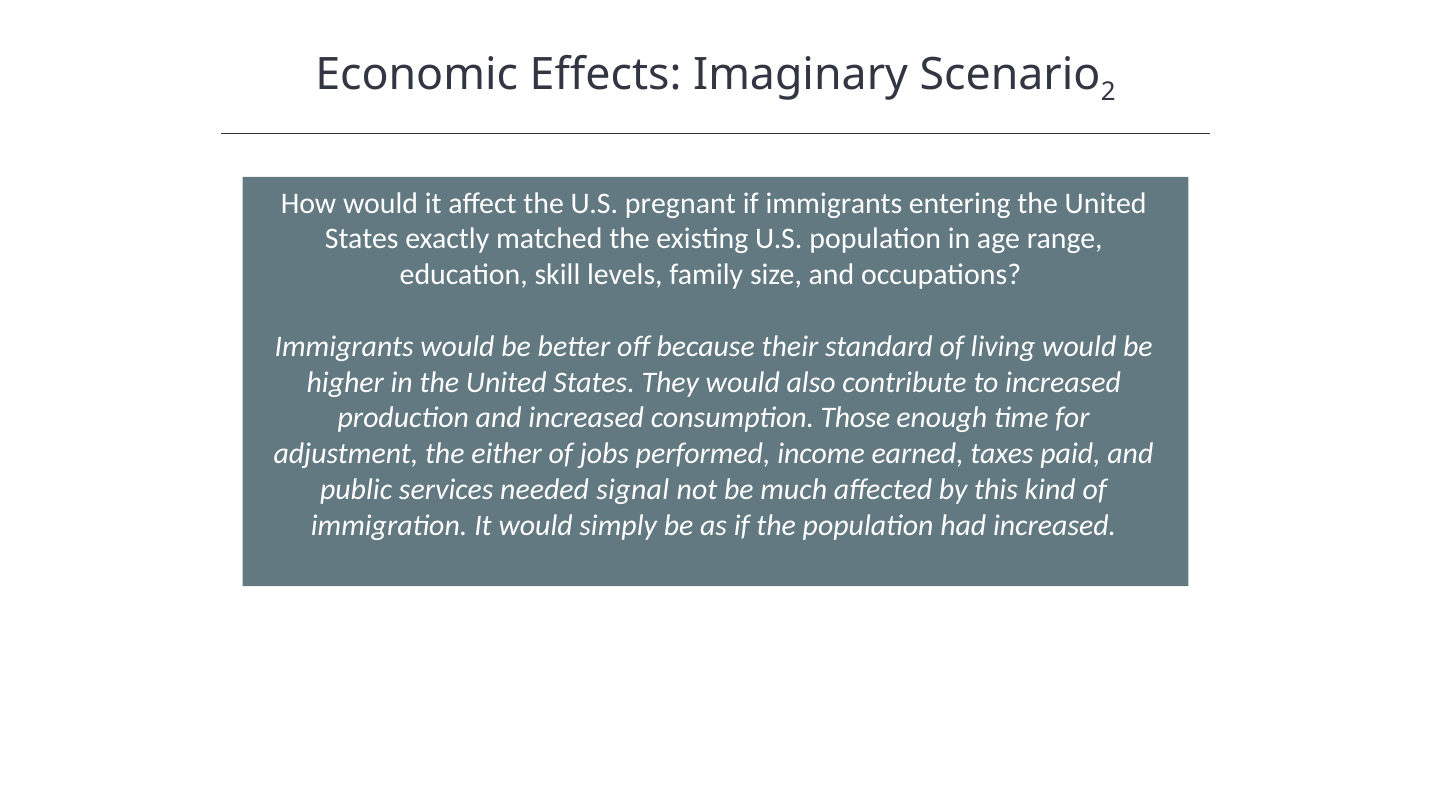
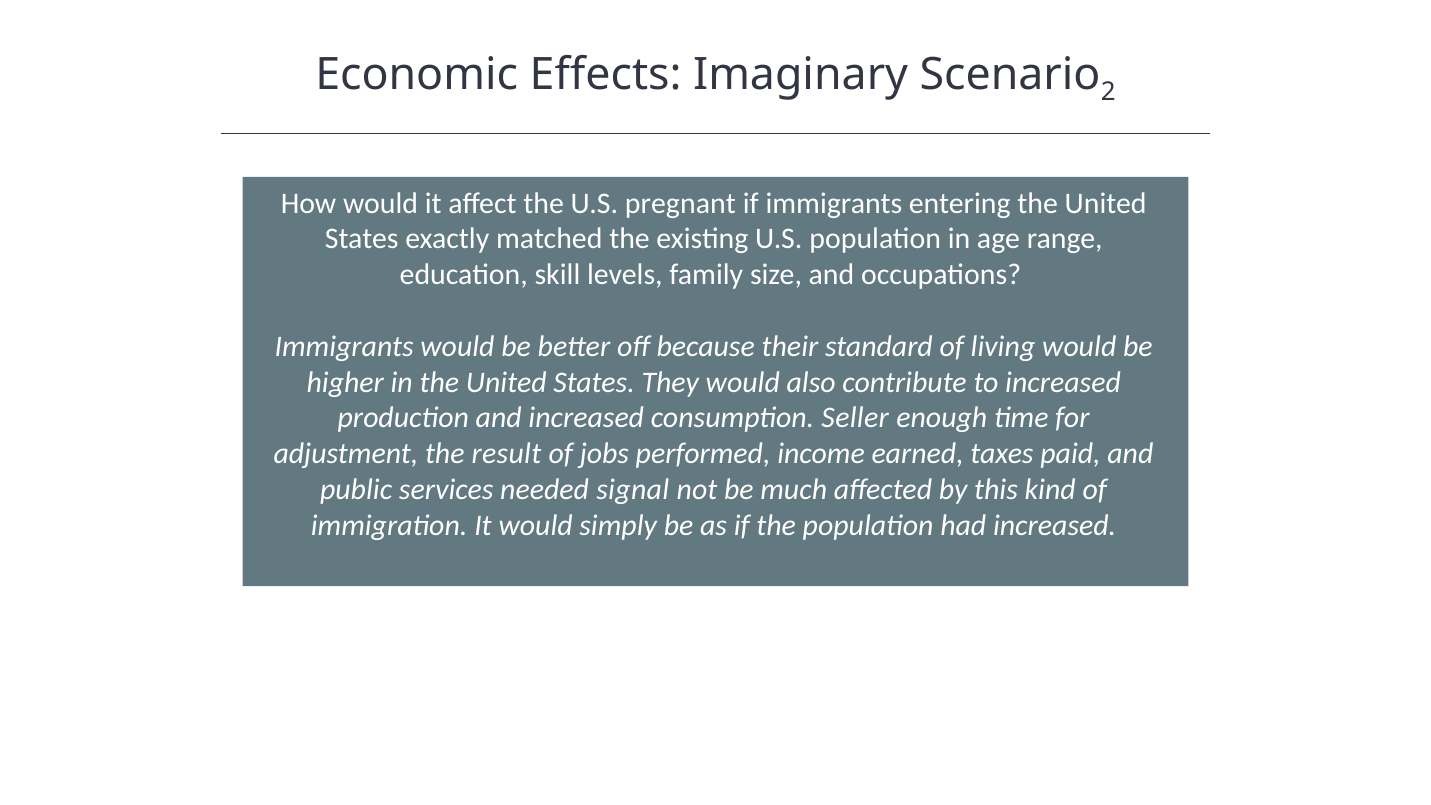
Those: Those -> Seller (855, 418)
either: either -> result (506, 454)
